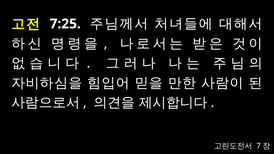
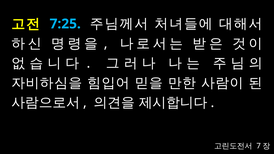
7:25 colour: white -> light blue (65, 24)
